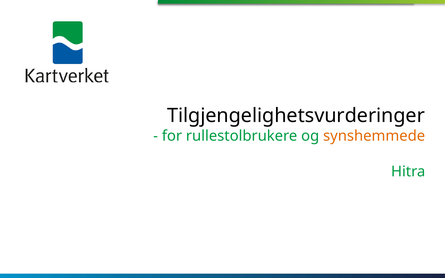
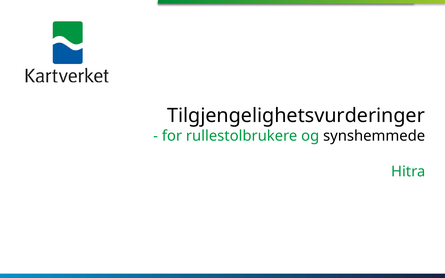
synshemmede colour: orange -> black (374, 136)
